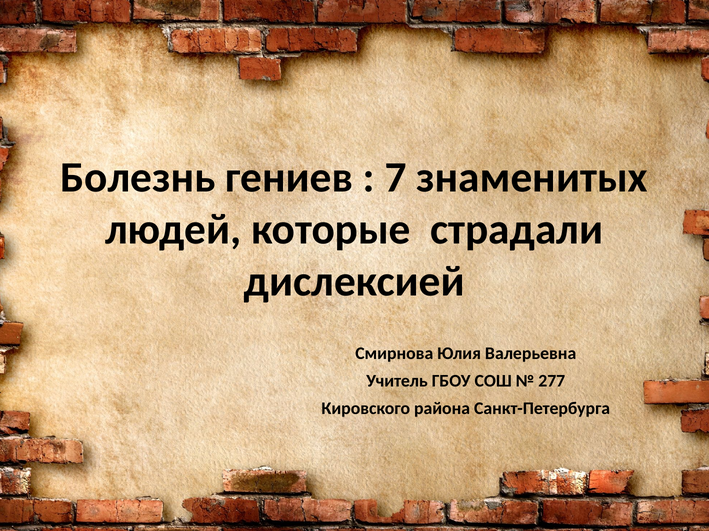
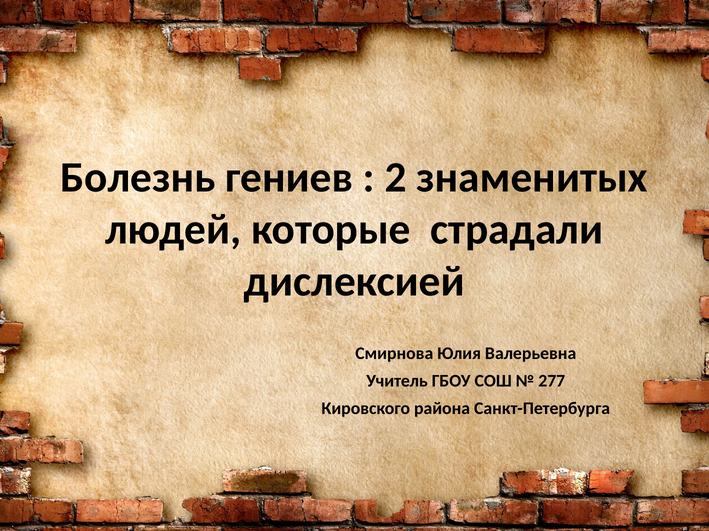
7: 7 -> 2 (395, 178)
